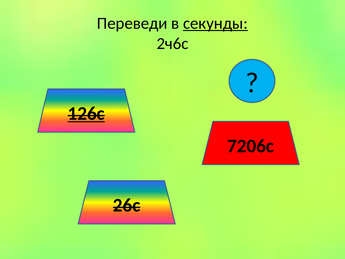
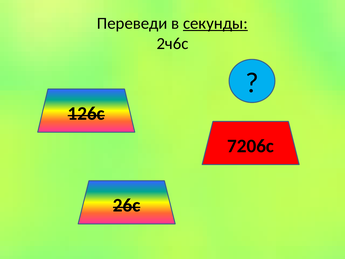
126с underline: present -> none (86, 113)
